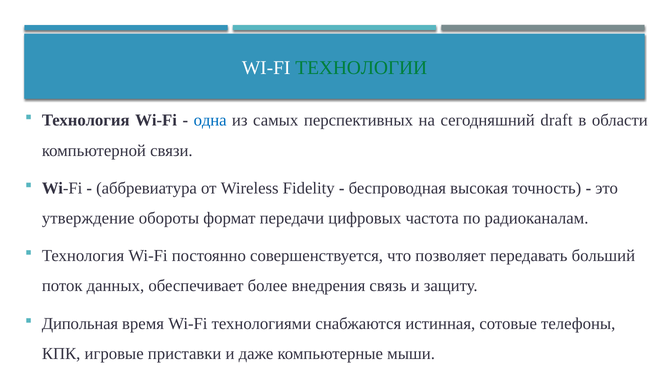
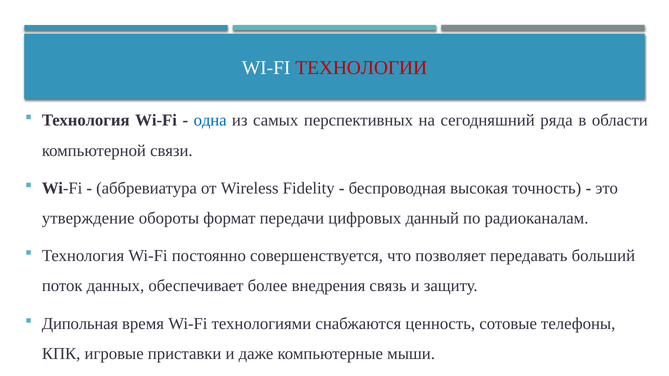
ТЕХНОЛОГИИ colour: green -> red (361, 68)
draft: draft -> ряда (557, 121)
частота: частота -> данный (432, 218)
истинная: истинная -> ценность (440, 324)
